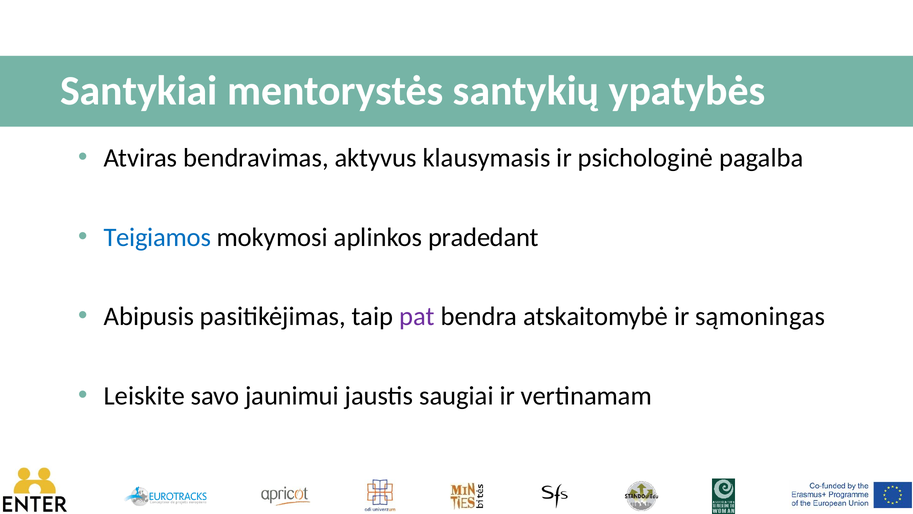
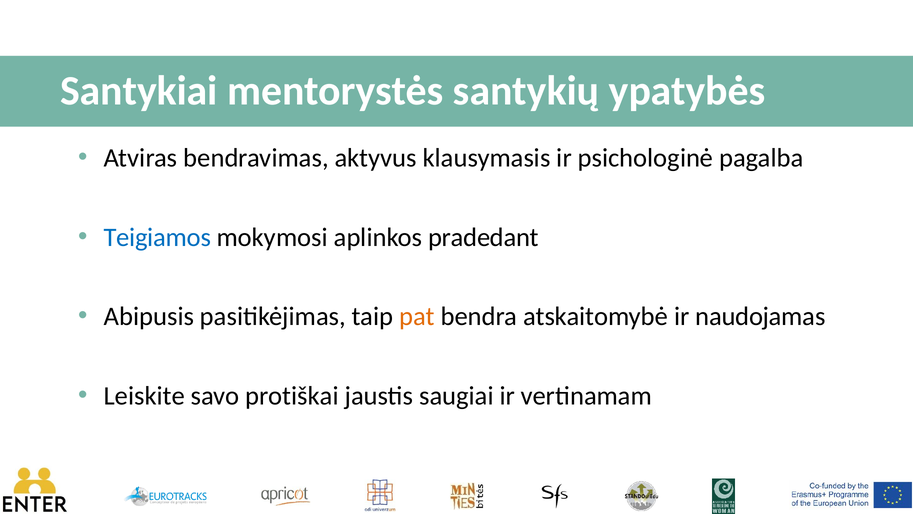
pat colour: purple -> orange (417, 316)
sąmoningas: sąmoningas -> naudojamas (760, 316)
jaunimui: jaunimui -> protiškai (292, 395)
